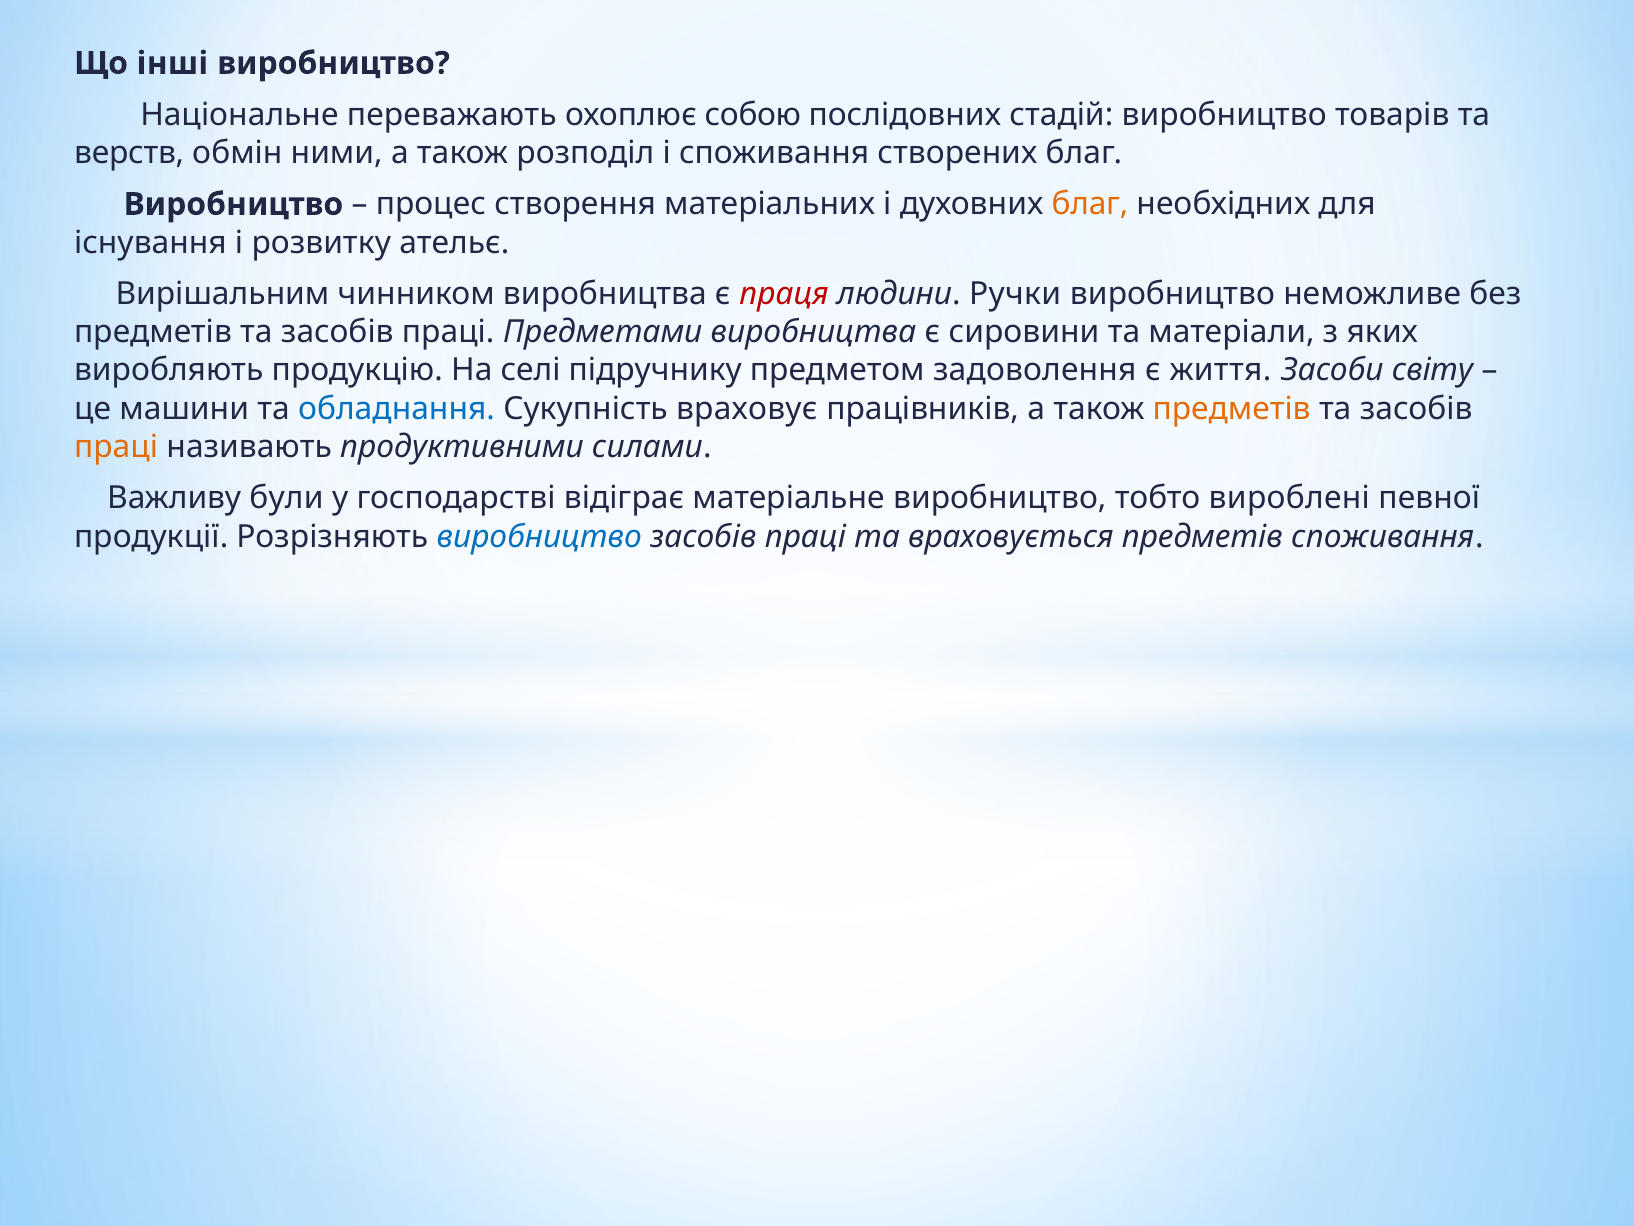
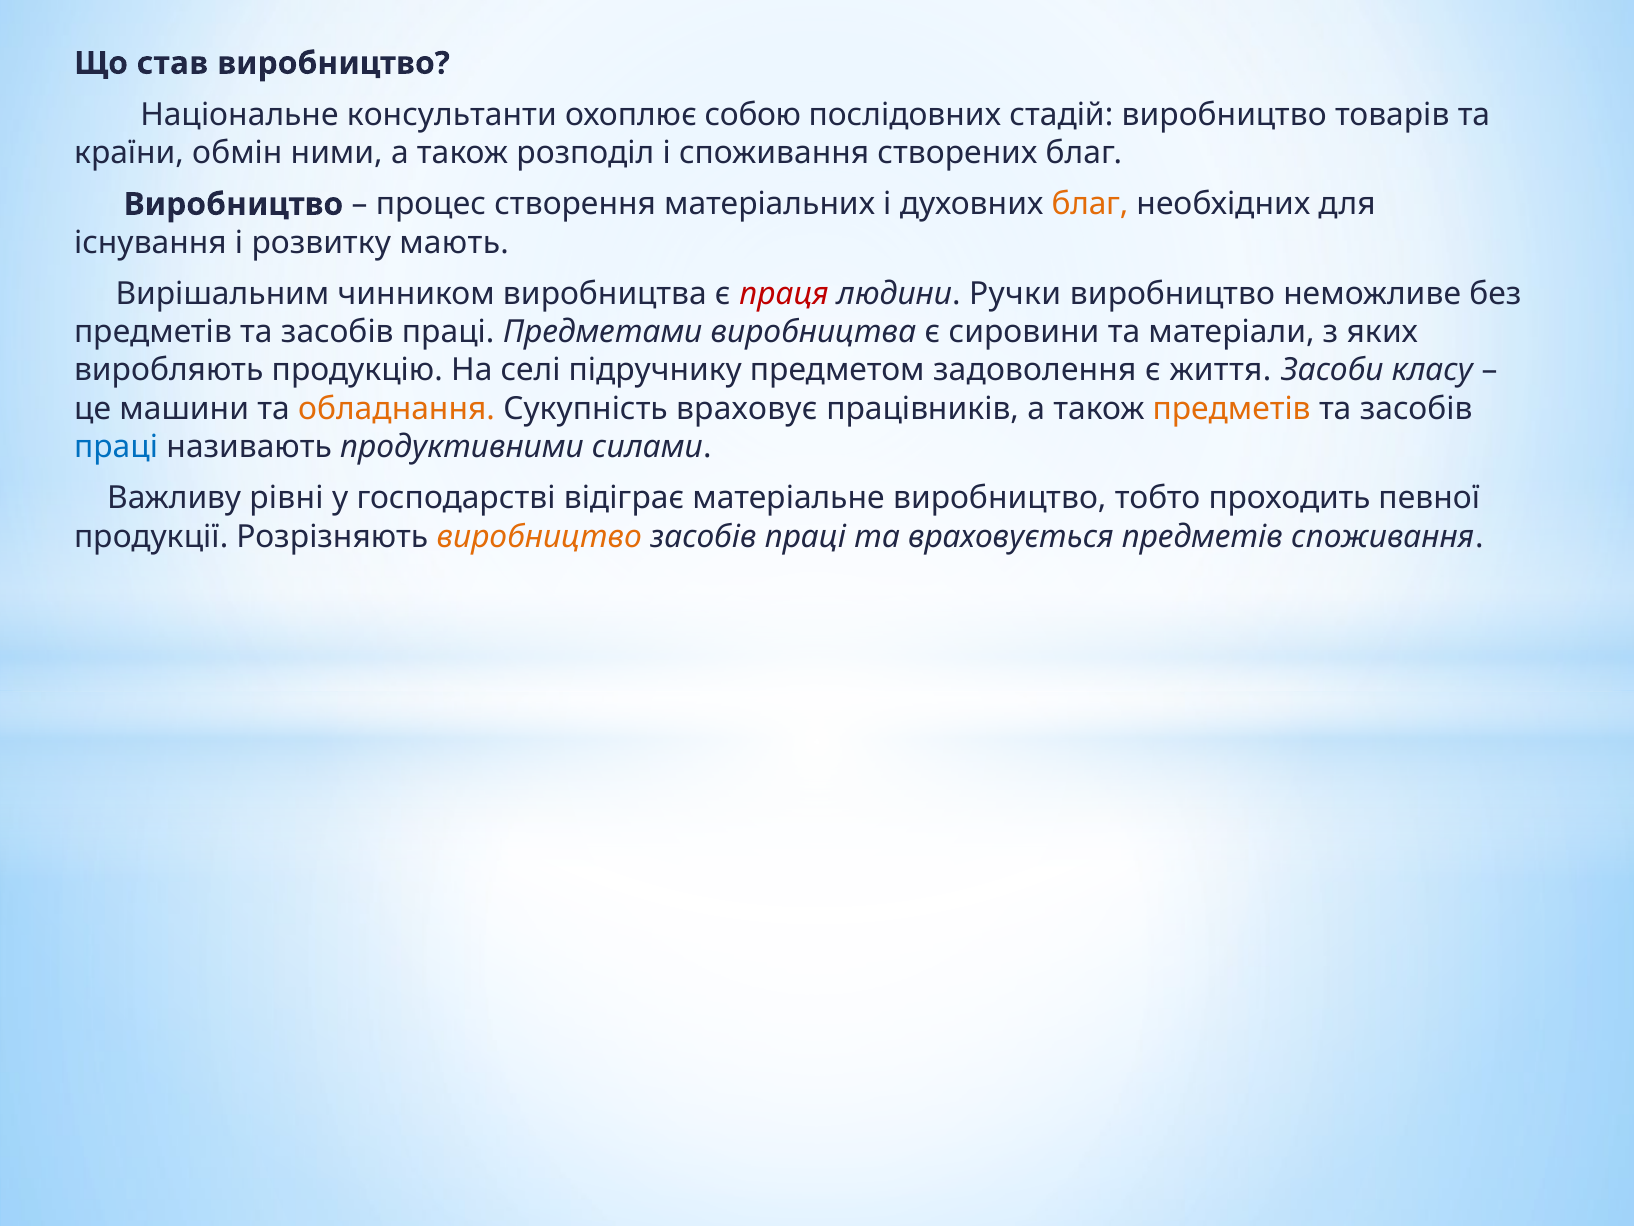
інші: інші -> став (172, 63)
переважають: переважають -> консультанти (452, 115)
верств: верств -> країни (129, 153)
ательє: ательє -> мають (454, 242)
світу: світу -> класу (1433, 370)
обладнання colour: blue -> orange (397, 408)
праці colour: orange -> blue (116, 447)
були: були -> рівні (286, 498)
вироблені: вироблені -> проходить (1290, 498)
виробництво colour: blue -> orange (539, 536)
